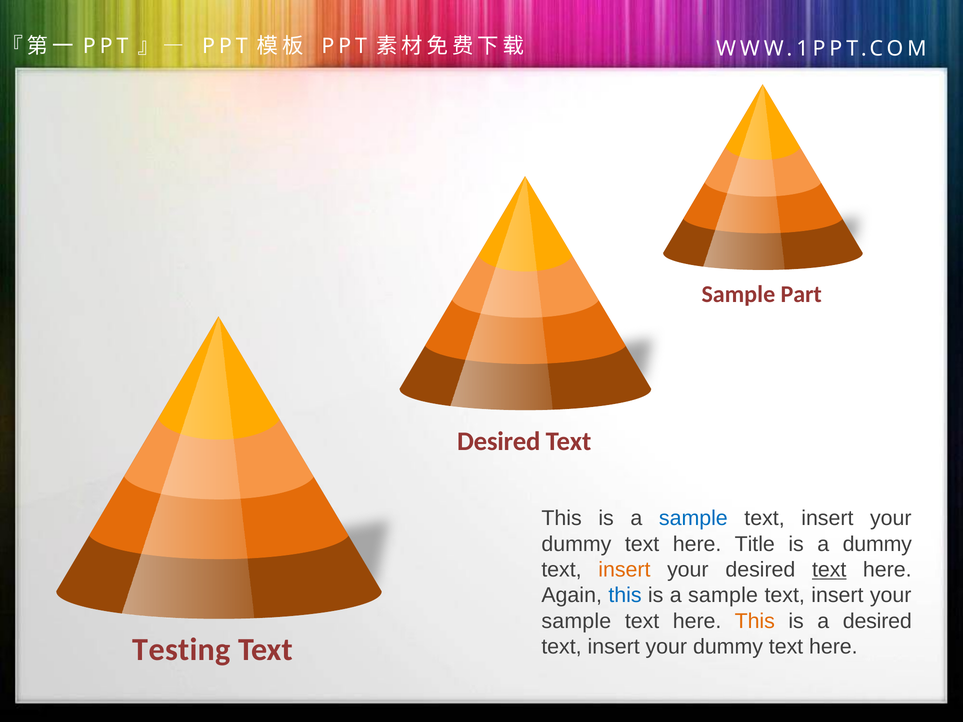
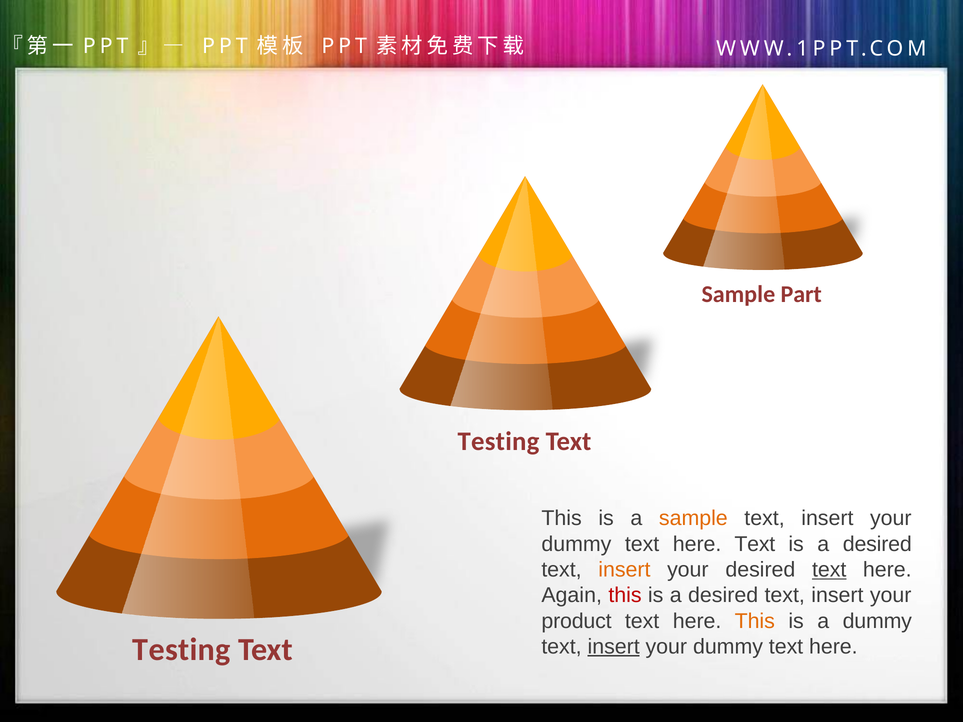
Desired: Desired -> Testing (498, 442)
sample colour: blue -> orange (693, 519)
here Title: Title -> Text (755, 544)
dummy: dummy -> desired (877, 544)
this colour: blue -> red (625, 596)
sample: sample -> desired (723, 596)
sample: sample -> product (577, 621)
a desired: desired -> dummy (877, 621)
insert underline: none -> present (614, 647)
